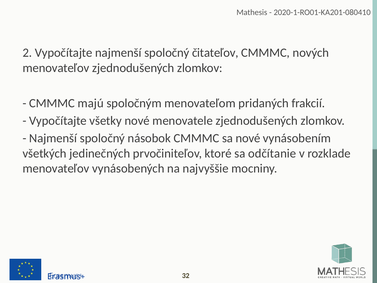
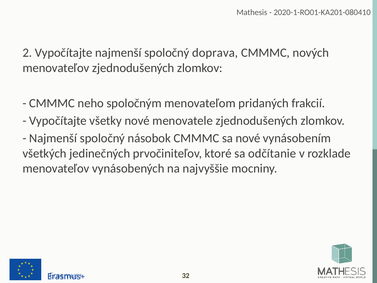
čitateľov: čitateľov -> doprava (215, 53)
majú: majú -> neho (91, 103)
